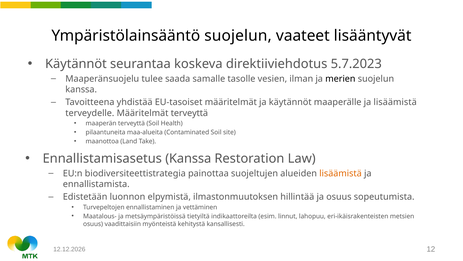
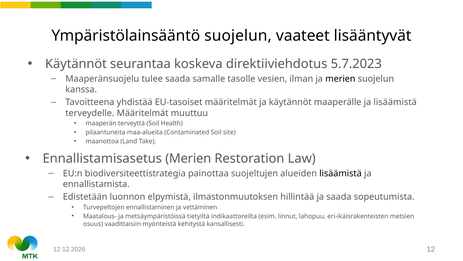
Määritelmät terveyttä: terveyttä -> muuttuu (189, 113)
Ennallistamisasetus Kanssa: Kanssa -> Merien (188, 158)
lisäämistä colour: orange -> black (341, 173)
ja osuus: osuus -> saada (339, 196)
